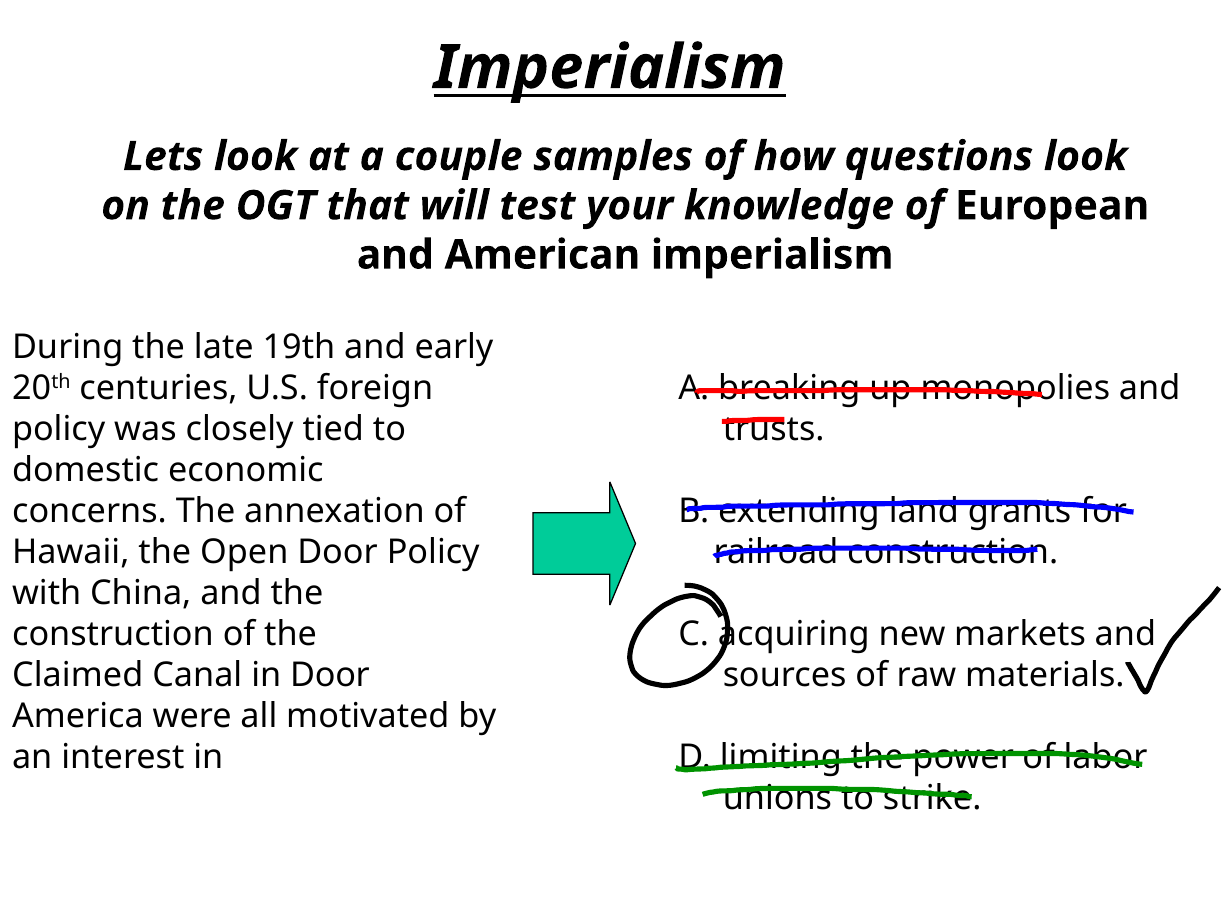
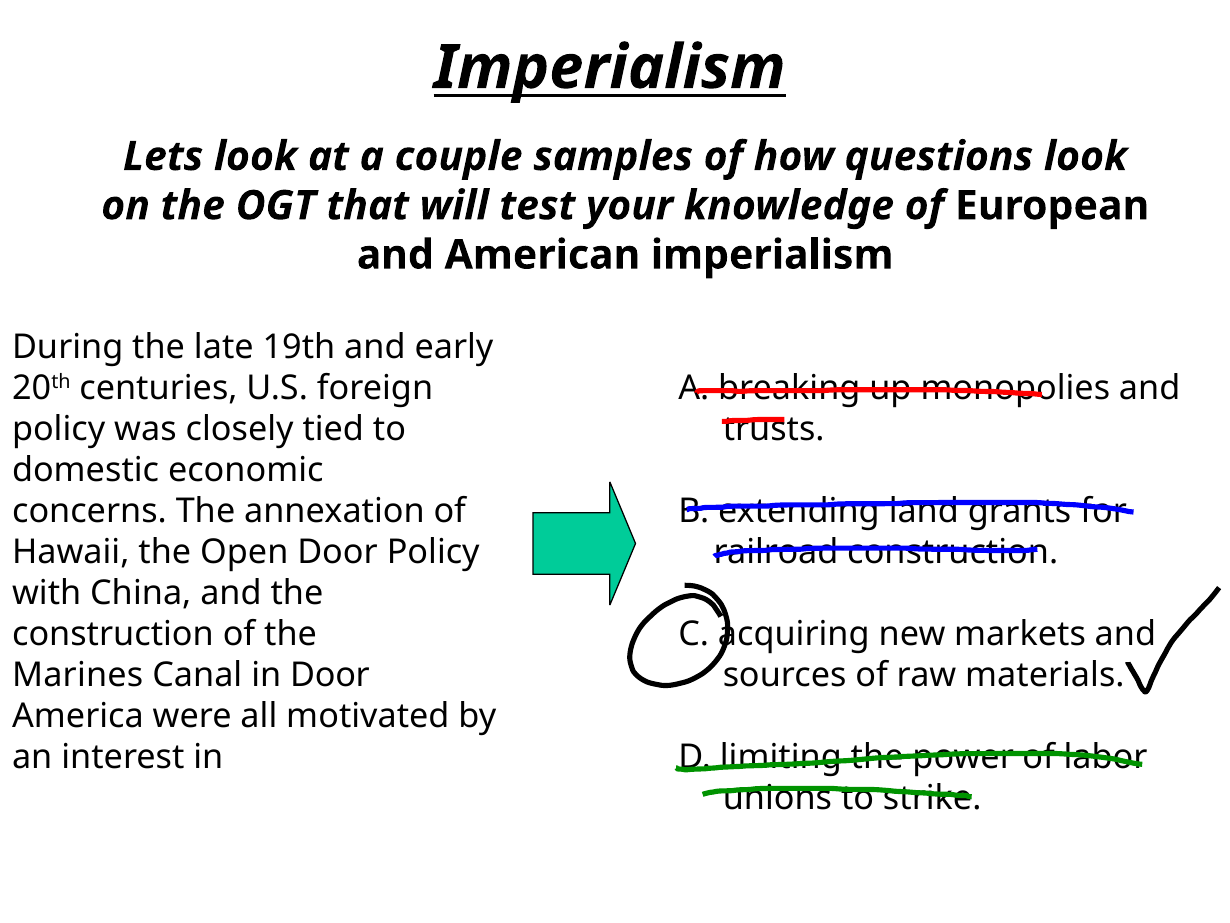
Claimed: Claimed -> Marines (78, 675)
